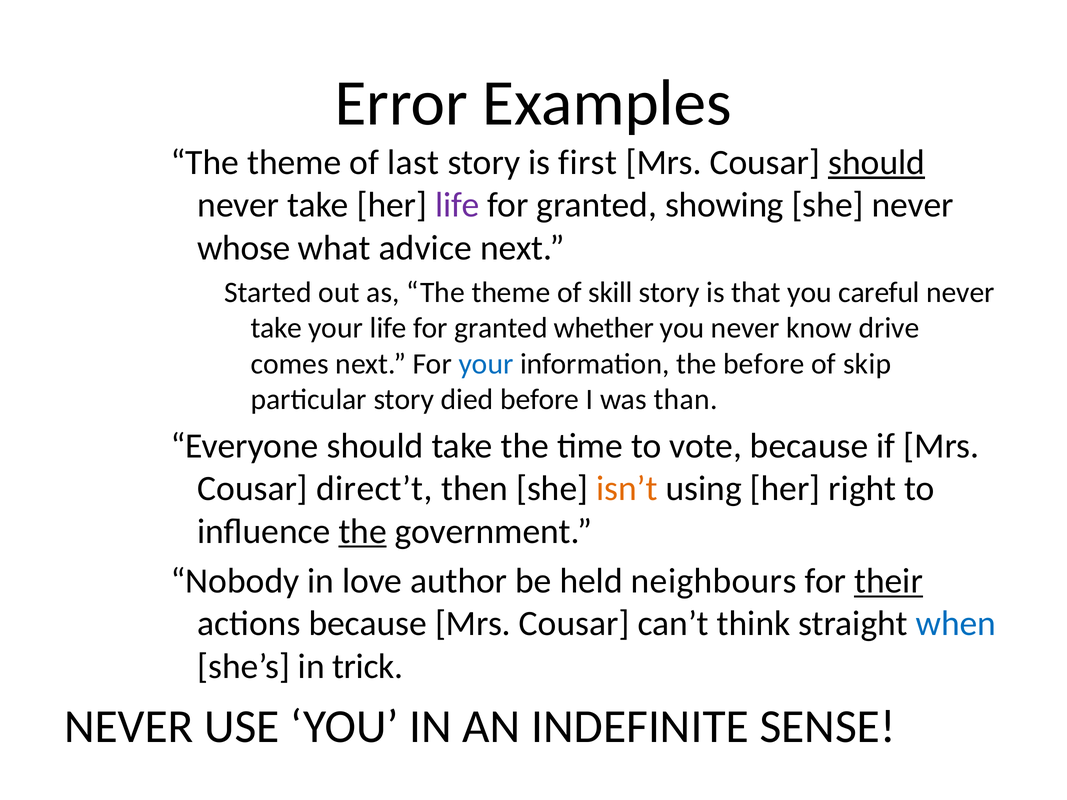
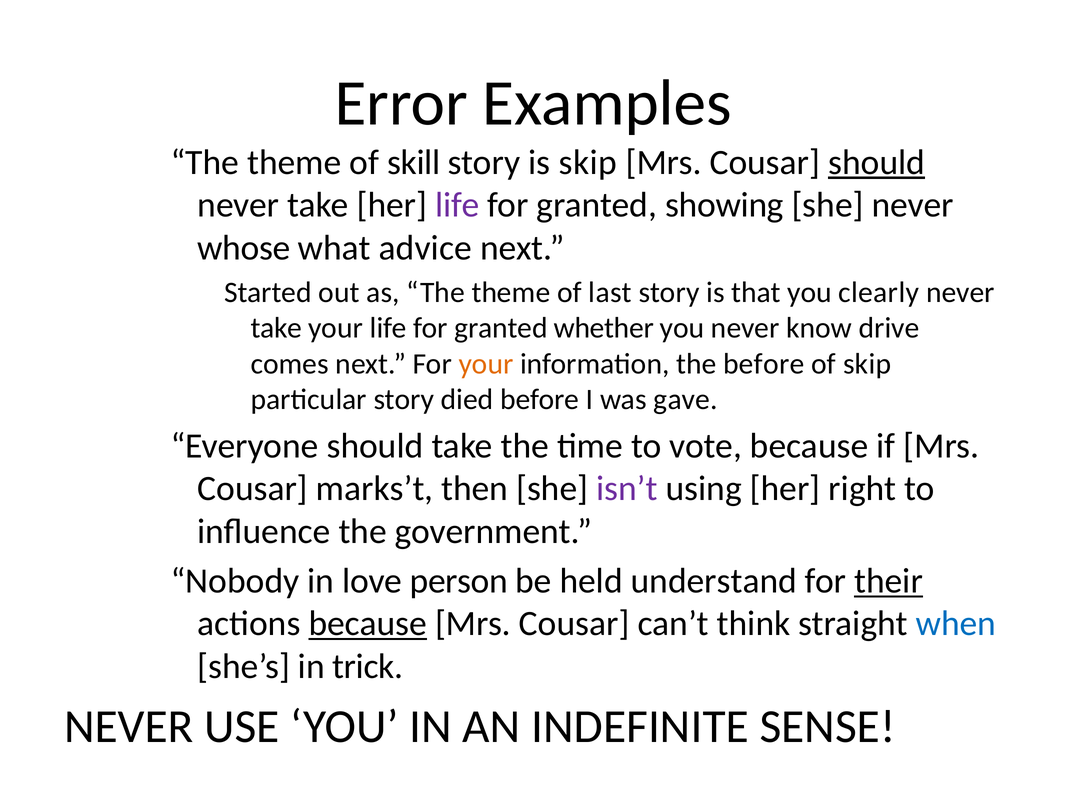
last: last -> skill (414, 163)
is first: first -> skip (588, 163)
skill: skill -> last (610, 293)
careful: careful -> clearly (879, 293)
your colour: blue -> orange (486, 364)
than: than -> gave (686, 399)
direct’t: direct’t -> marks’t (375, 489)
isn’t colour: orange -> purple (627, 489)
the underline: present -> none (363, 531)
author: author -> person (459, 581)
neighbours: neighbours -> understand (714, 581)
because underline: none -> present (368, 624)
